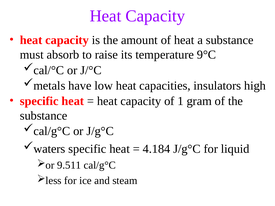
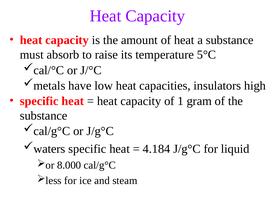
9°C: 9°C -> 5°C (207, 55)
9.511: 9.511 -> 8.000 (69, 165)
